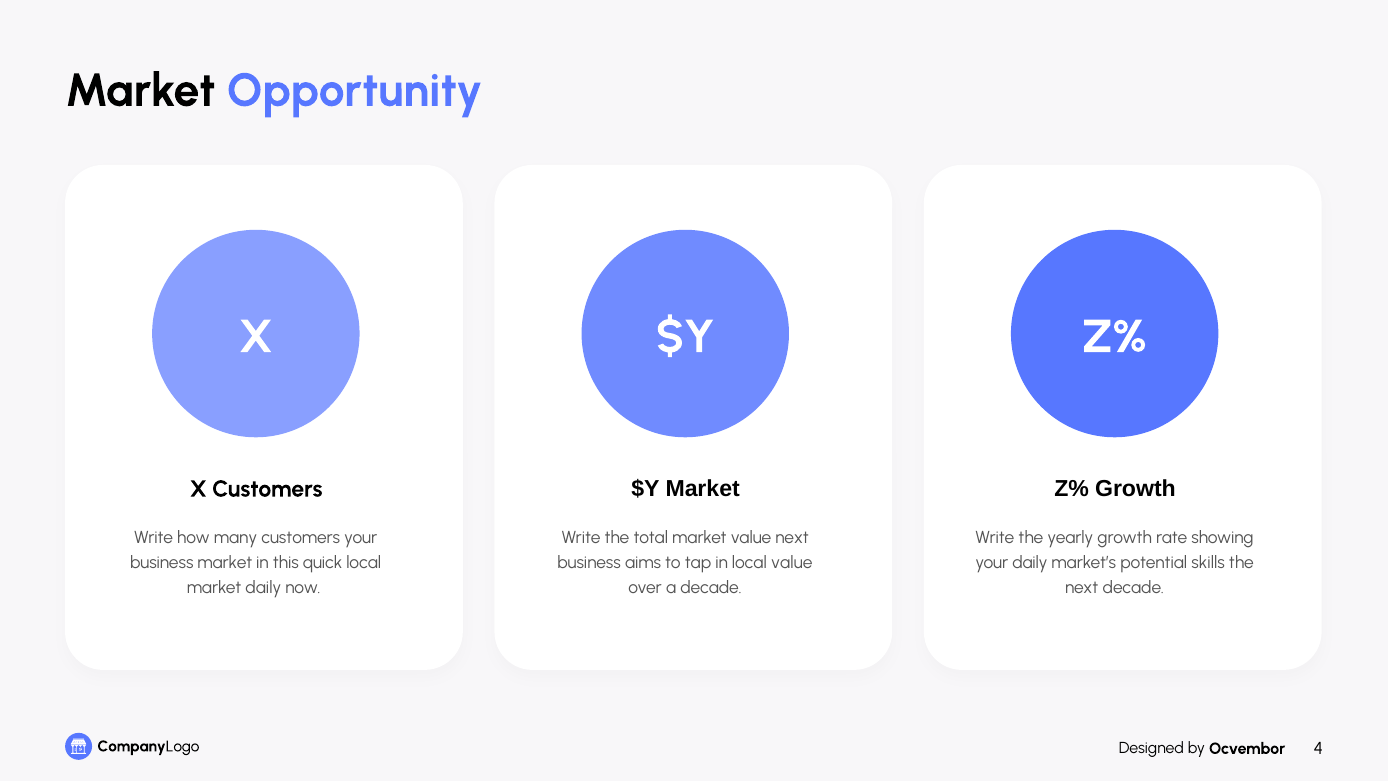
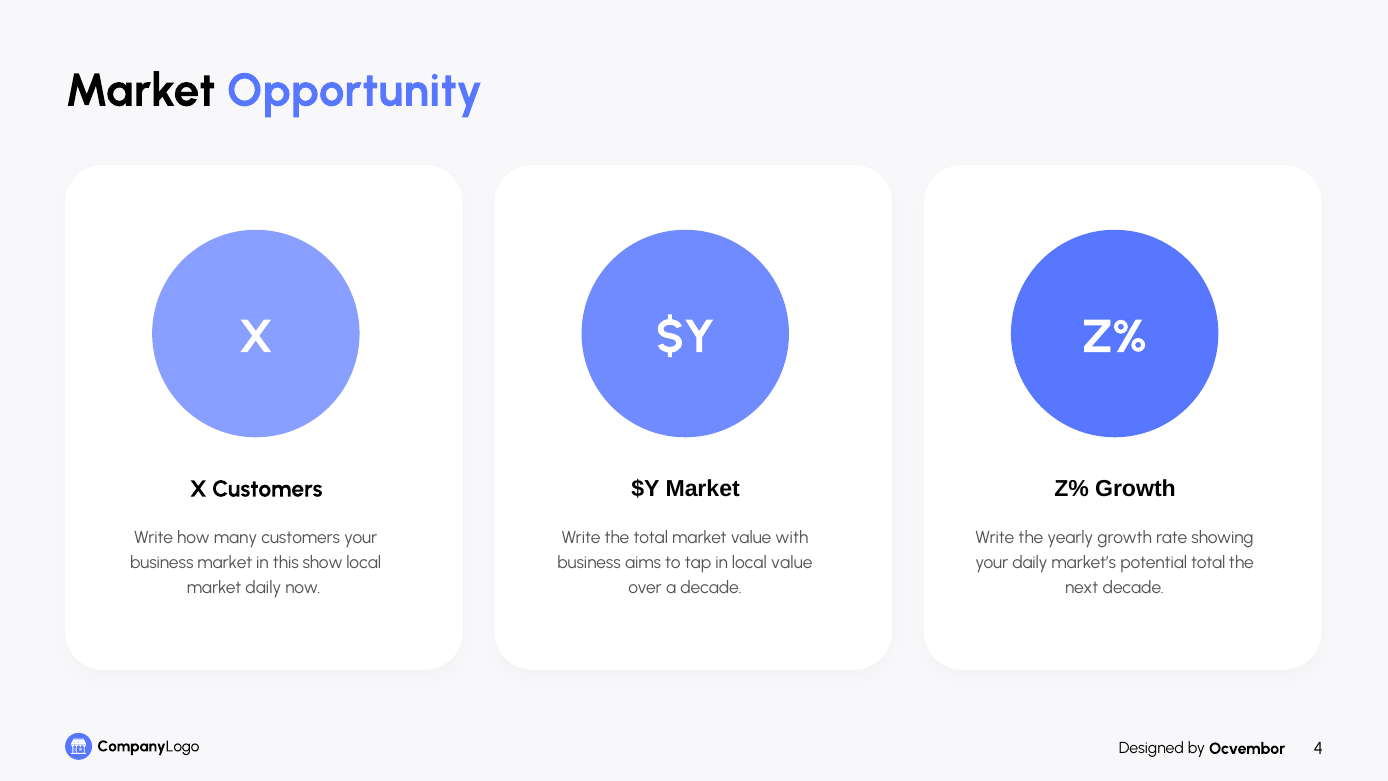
value next: next -> with (792, 538)
quick: quick -> show (323, 563)
potential skills: skills -> total (1208, 563)
